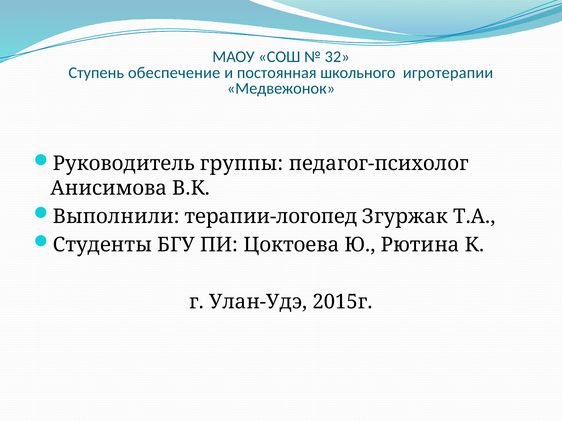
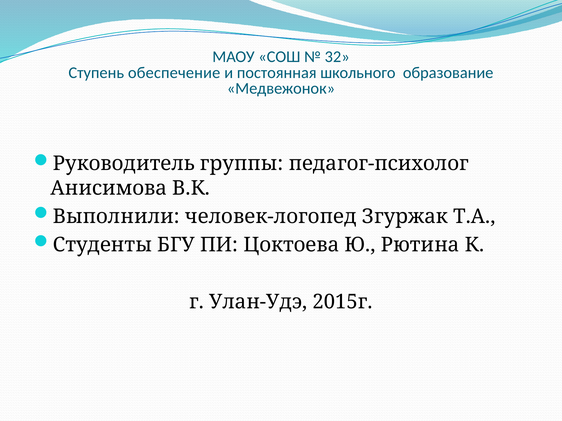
игротерапии: игротерапии -> образование (448, 73)
терапии-логопед: терапии-логопед -> человек-логопед (271, 217)
